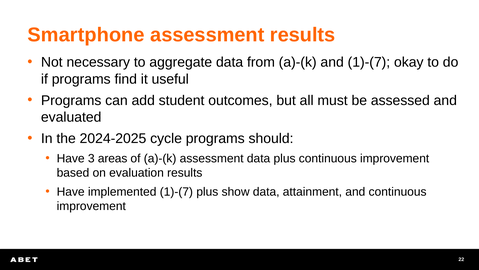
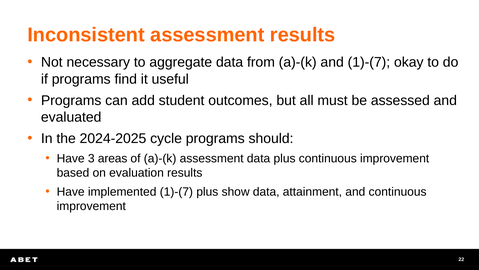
Smartphone: Smartphone -> Inconsistent (86, 35)
